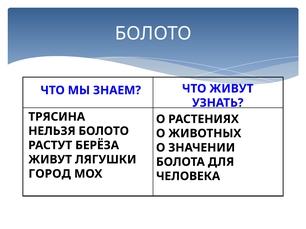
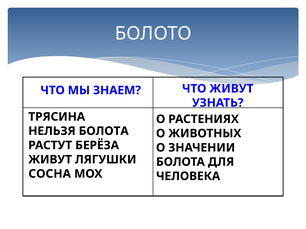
НЕЛЬЗЯ БОЛОТО: БОЛОТО -> БОЛОТА (104, 131)
ГОРОД: ГОРОД -> СОСНА (50, 174)
